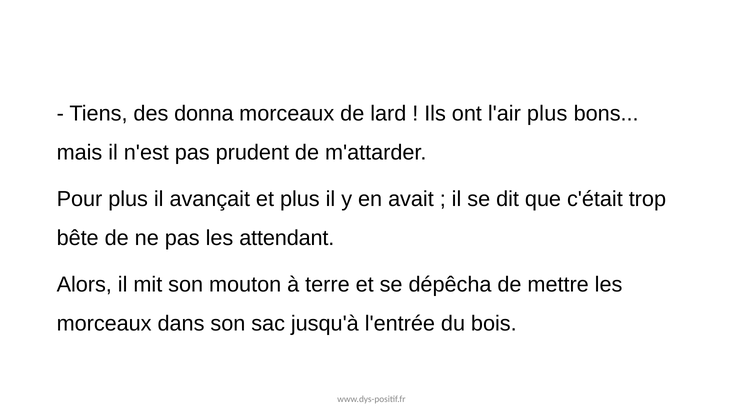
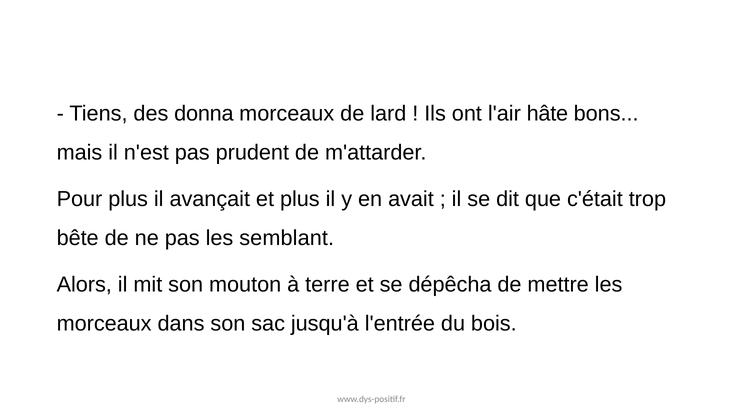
l'air plus: plus -> hâte (547, 113)
attendant: attendant -> semblant (287, 238)
